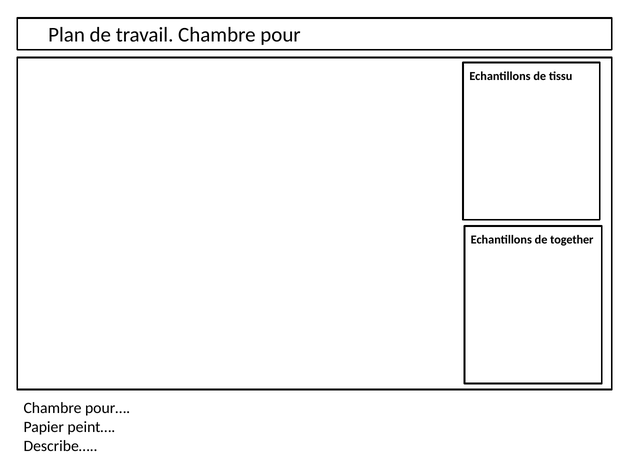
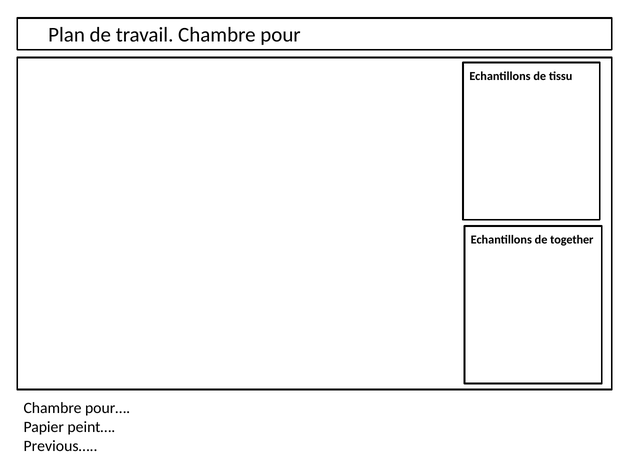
Describe…: Describe… -> Previous… (61, 446)
